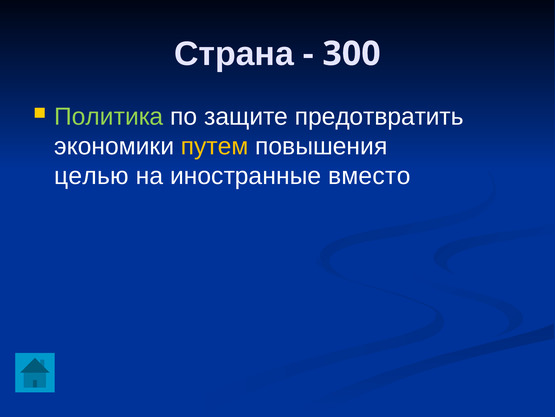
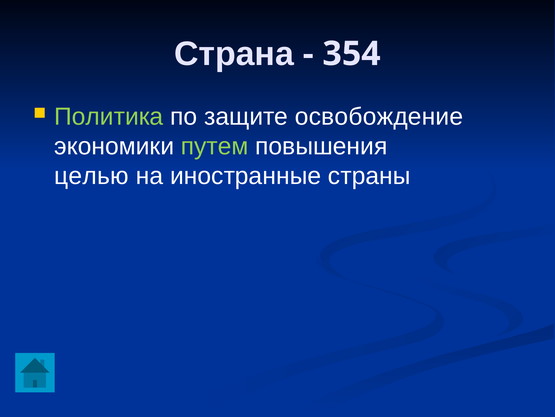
300: 300 -> 354 (352, 54)
предотвратить: предотвратить -> освобождение (379, 116)
путем colour: yellow -> light green (215, 146)
вместо: вместо -> страны (369, 176)
